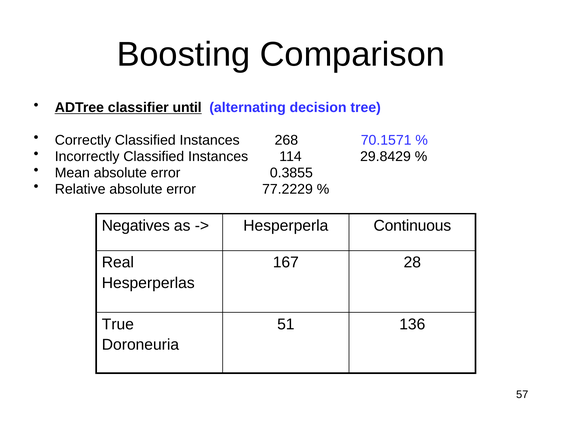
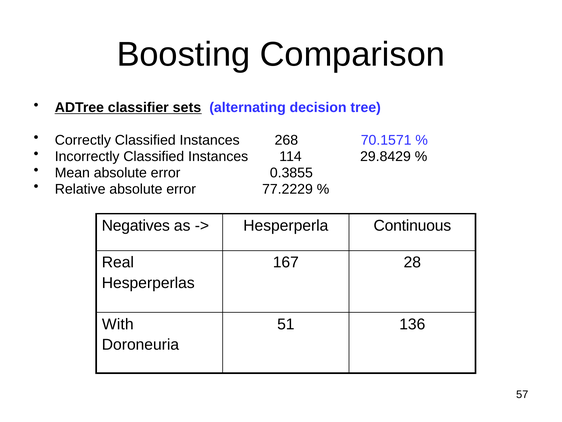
until: until -> sets (187, 107)
True: True -> With (118, 324)
